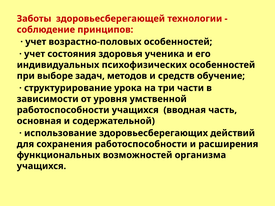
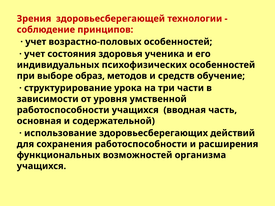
Заботы: Заботы -> Зрения (34, 19)
задач: задач -> образ (90, 76)
